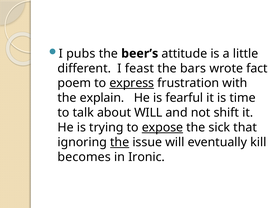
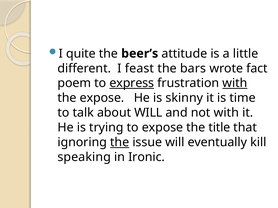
pubs: pubs -> quite (81, 54)
with underline: none -> present (235, 83)
the explain: explain -> expose (102, 98)
fearful: fearful -> skinny (184, 98)
not shift: shift -> with (226, 113)
expose underline: present -> none (162, 128)
sick: sick -> title (219, 128)
becomes: becomes -> speaking (84, 157)
